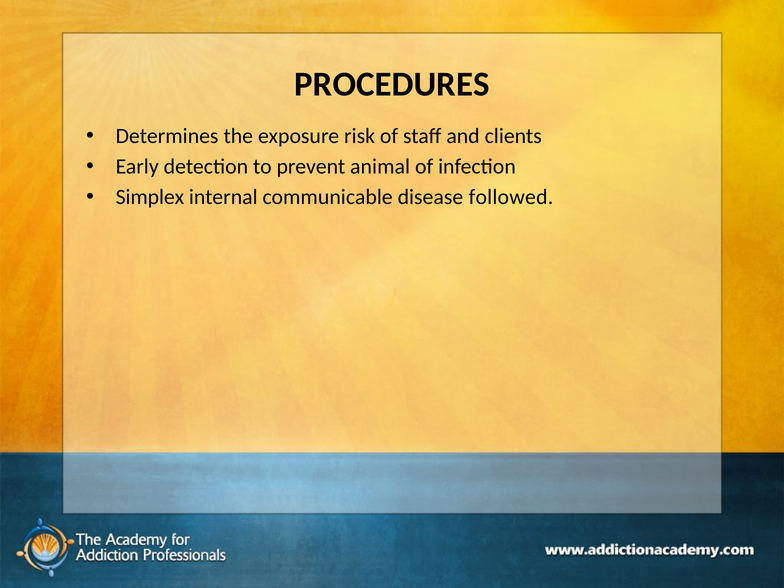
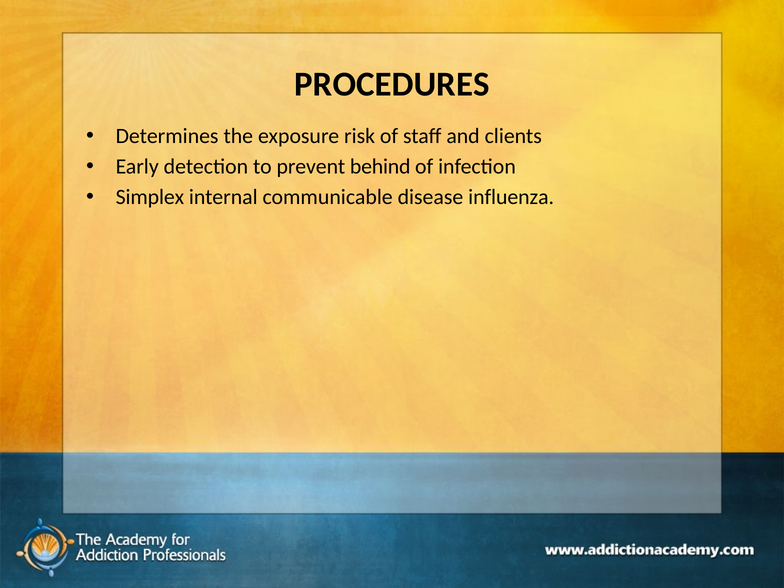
animal: animal -> behind (380, 167)
followed: followed -> influenza (511, 197)
